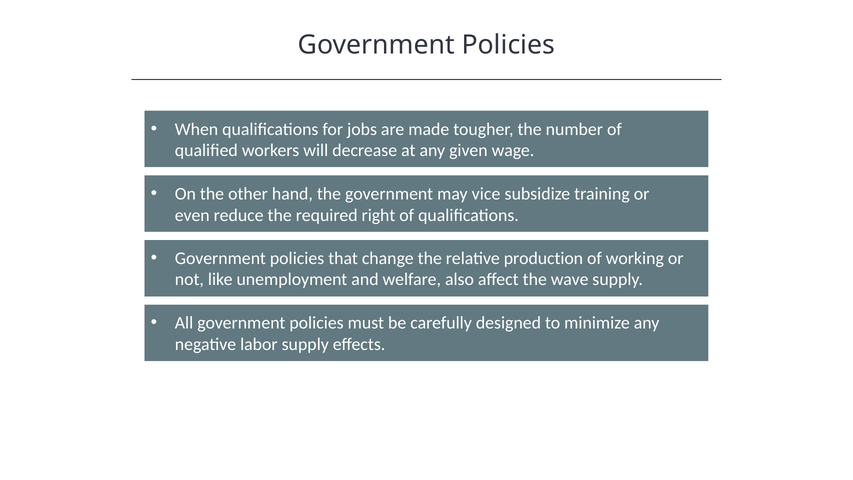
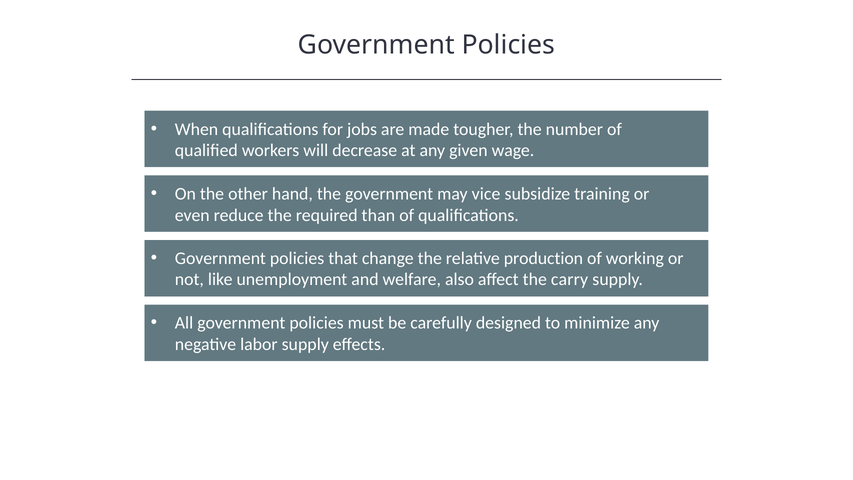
right: right -> than (378, 215)
wave: wave -> carry (569, 279)
